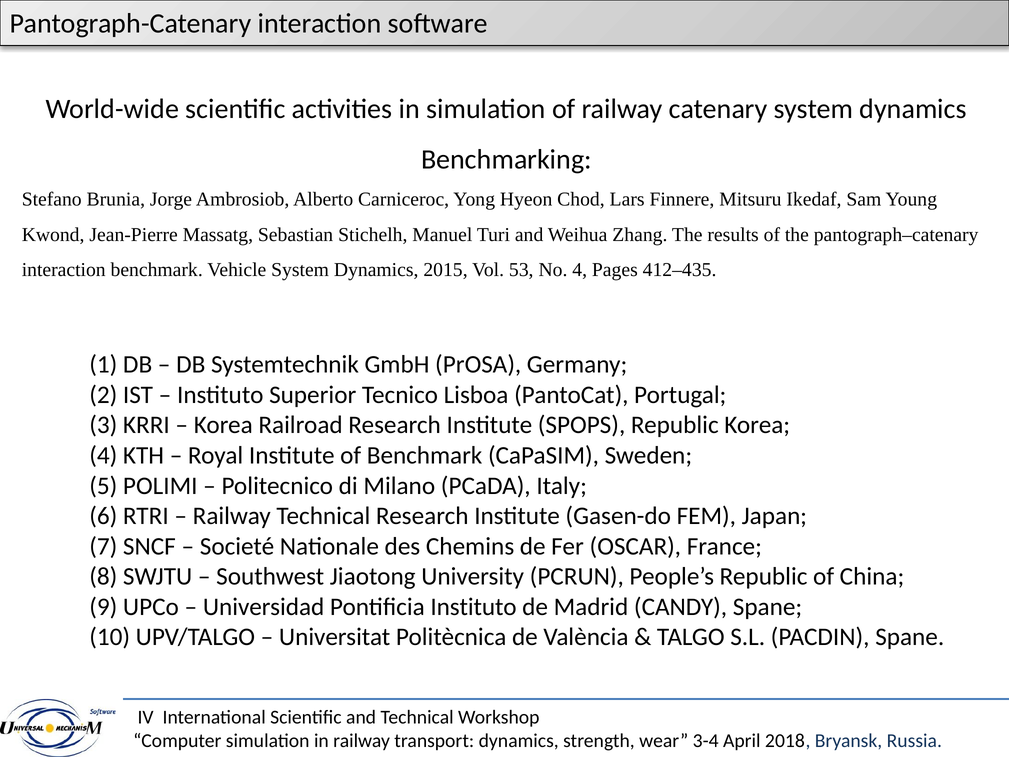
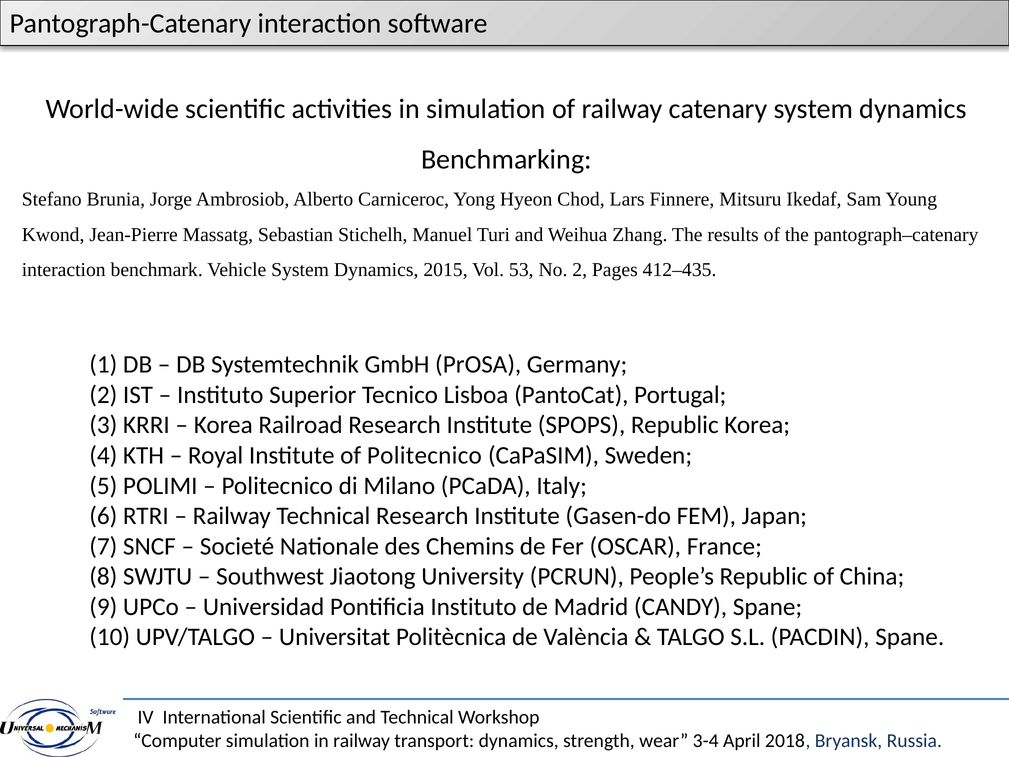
No 4: 4 -> 2 (580, 270)
of Benchmark: Benchmark -> Politecnico (424, 455)
